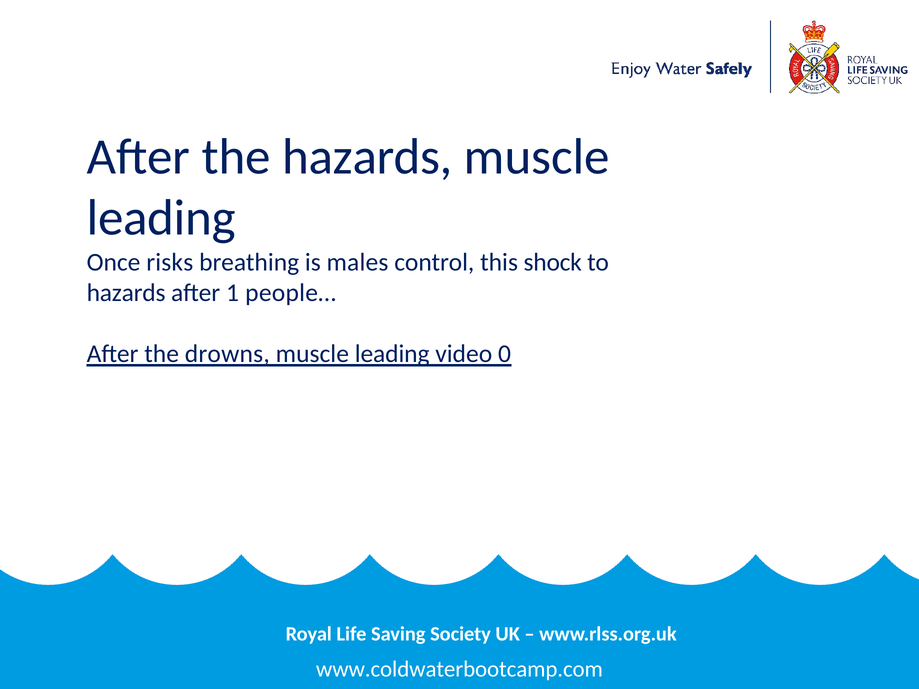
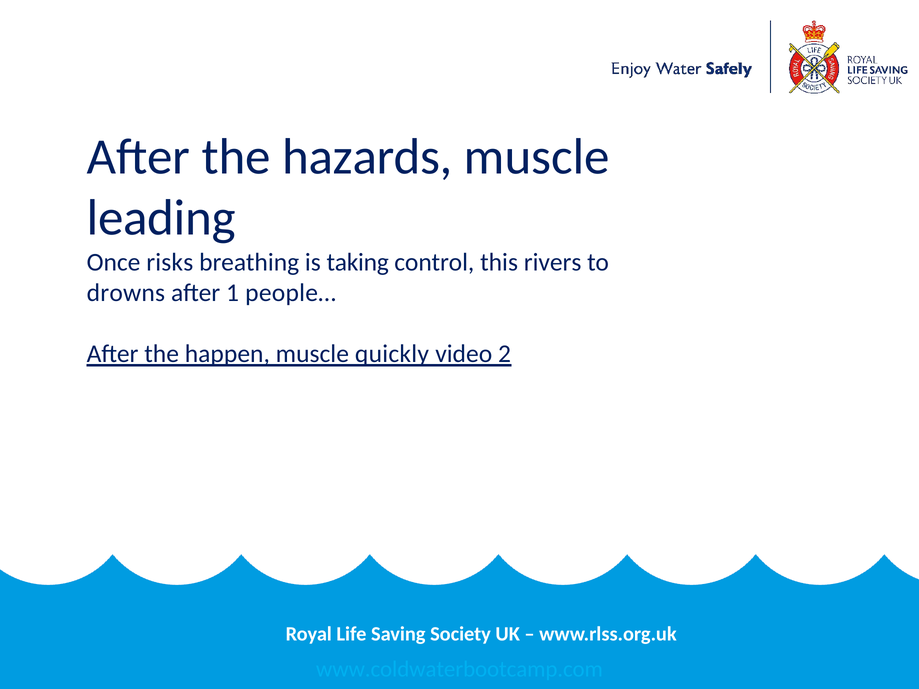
males: males -> taking (358, 262)
shock: shock -> rivers (553, 262)
hazards: hazards -> drowns (126, 293)
drowns: drowns -> happen (227, 354)
leading: leading -> quickly (392, 354)
0: 0 -> 2 (504, 354)
www.coldwaterbootcamp.com colour: white -> light blue (459, 670)
